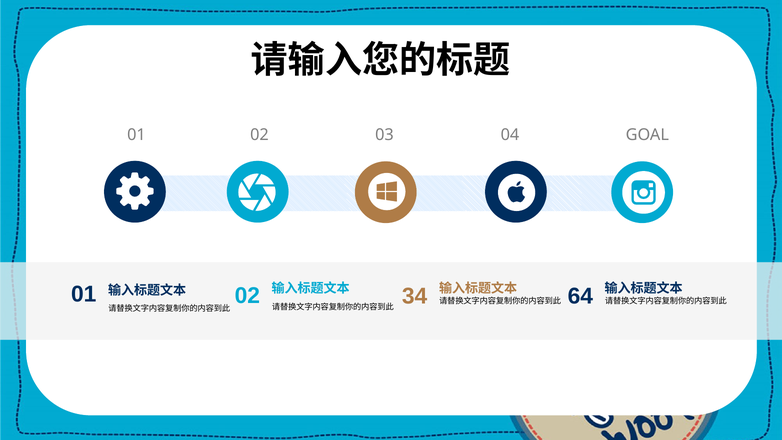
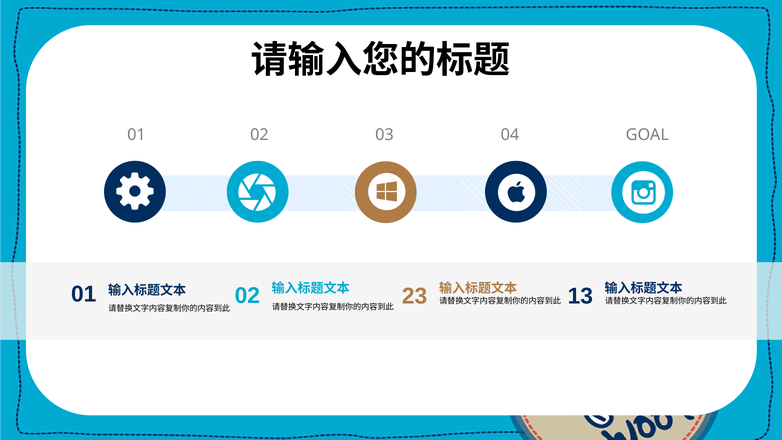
64: 64 -> 13 (580, 296)
34: 34 -> 23 (415, 296)
